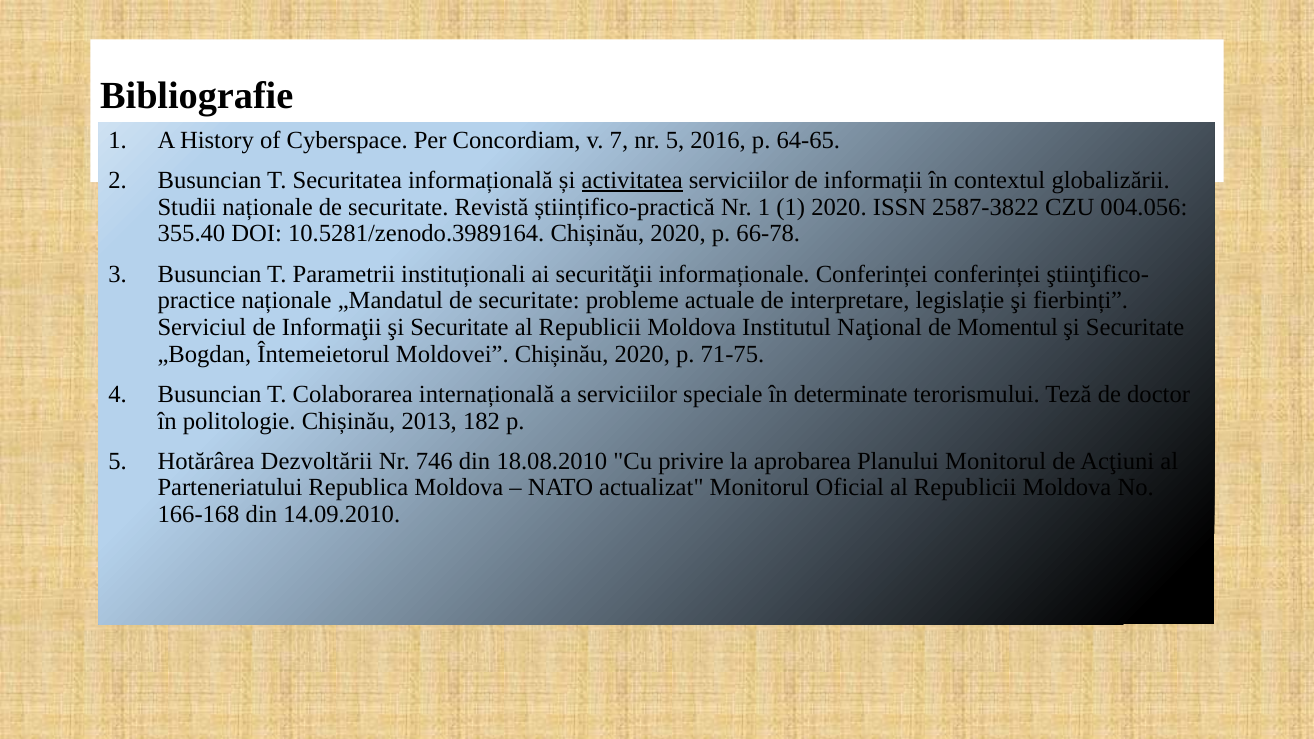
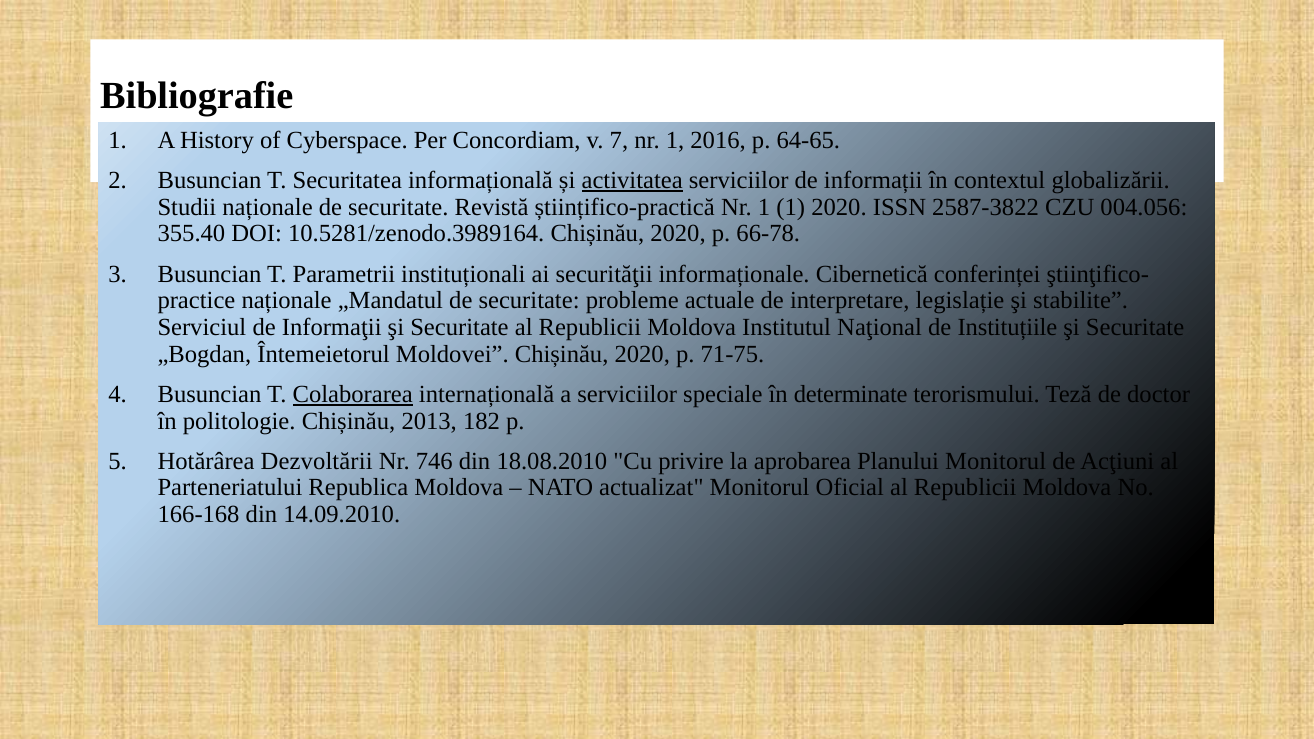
7 nr 5: 5 -> 1 (675, 140)
informaționale Conferinței: Conferinței -> Cibernetică (872, 274)
fierbinți: fierbinți -> stabilite (1081, 301)
Momentul: Momentul -> Instituțiile (1007, 327)
Colaborarea underline: none -> present (353, 394)
